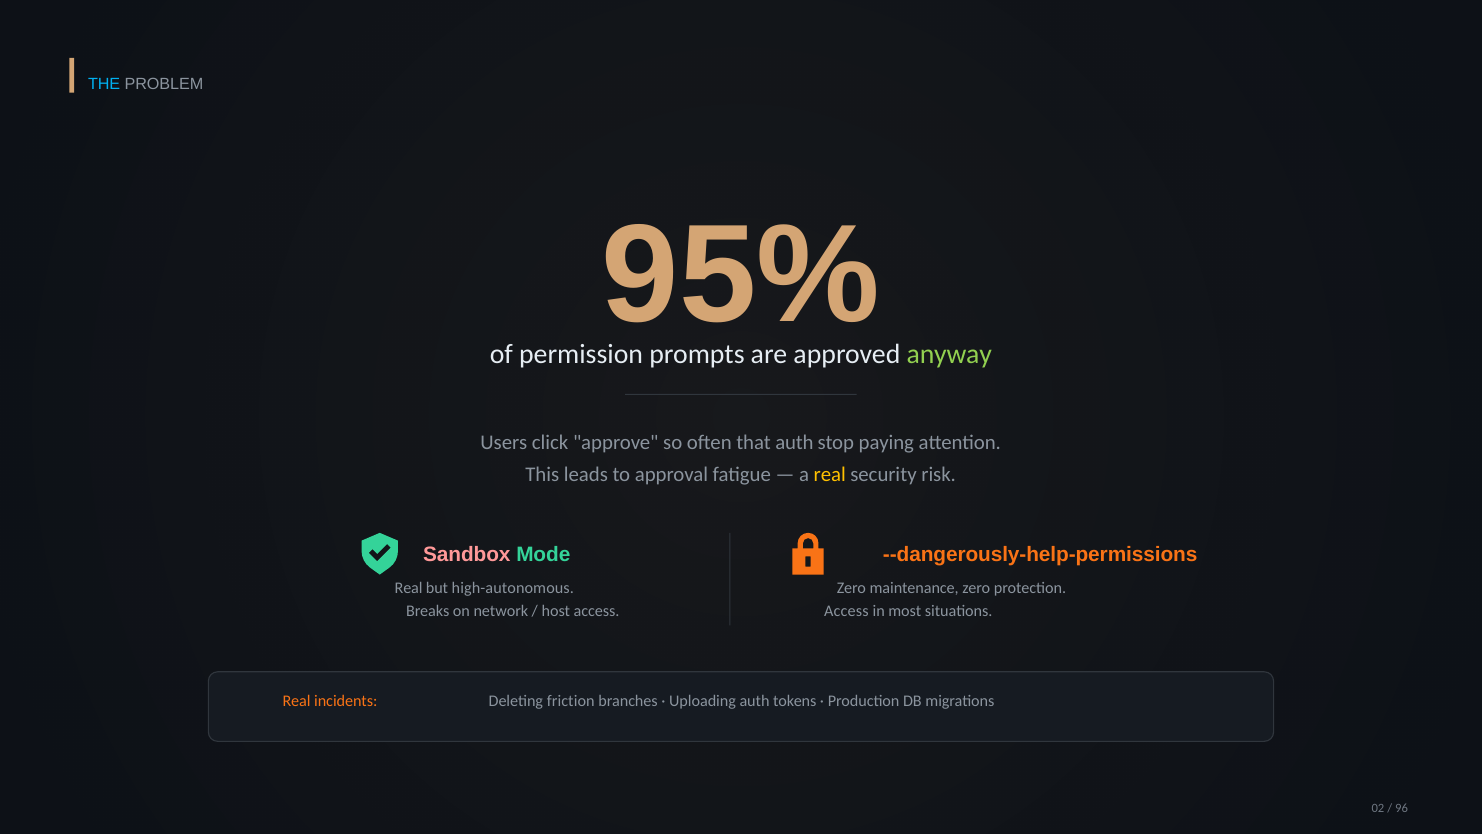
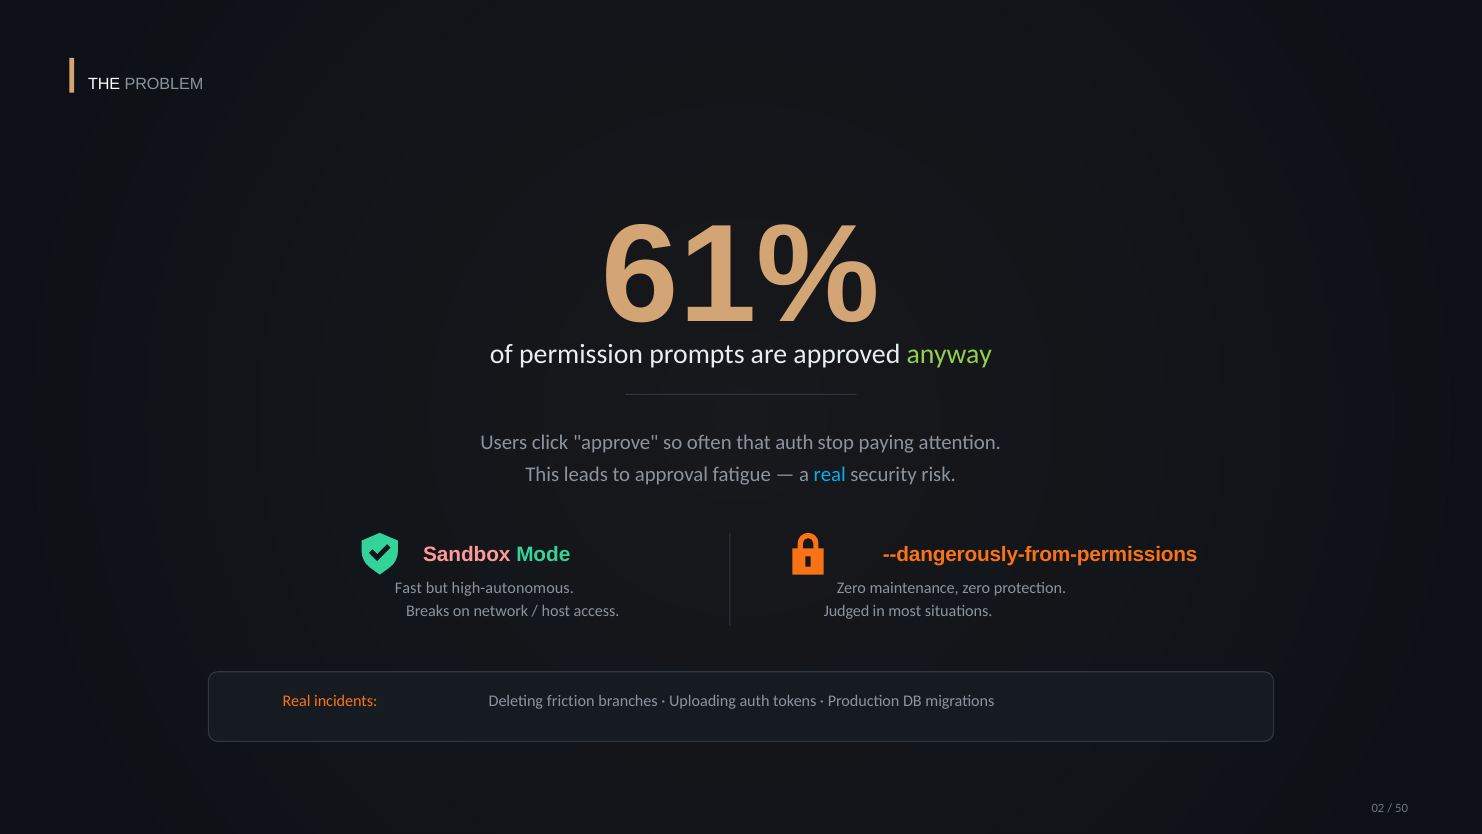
THE colour: light blue -> white (104, 84)
95%: 95% -> 61% (741, 276)
real colour: yellow -> light blue (830, 474)
--dangerously-help-permissions: --dangerously-help-permissions -> --dangerously-from-permissions (1040, 554)
Real: Real -> Fast (408, 588)
Access: Access -> Judged (847, 611)
96: 96 -> 50 (1402, 808)
